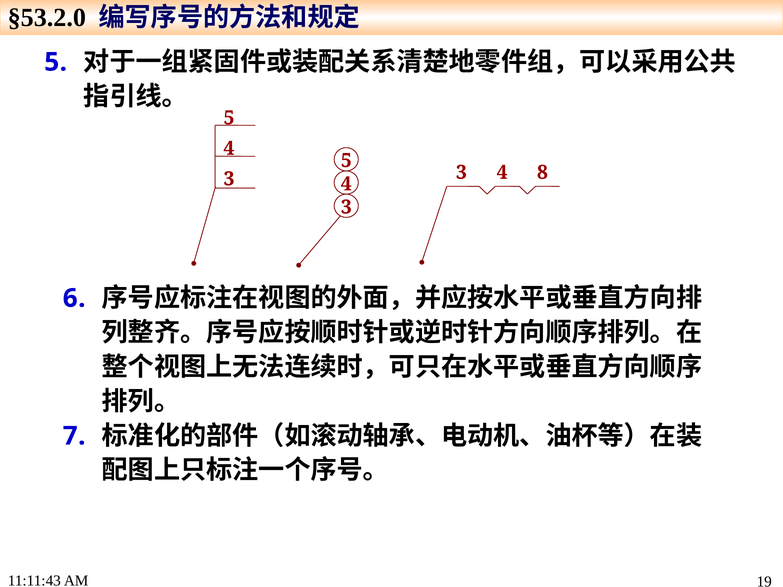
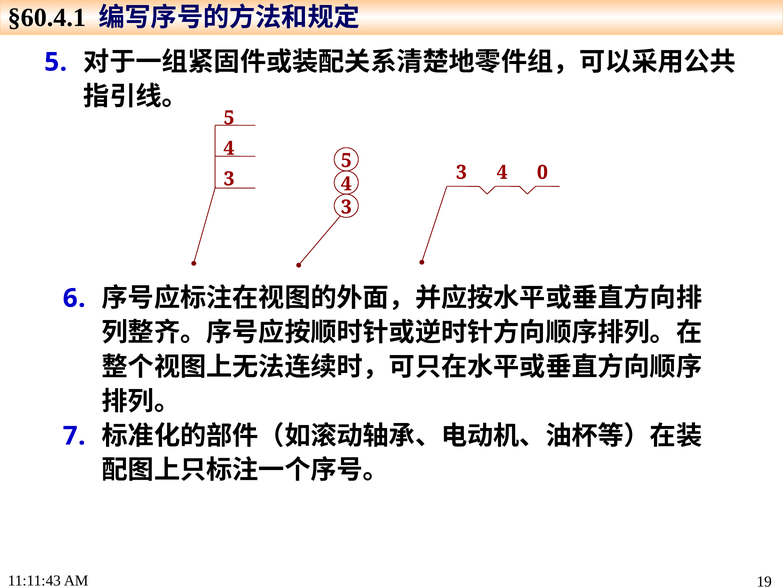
§53.2.0: §53.2.0 -> §60.4.1 (47, 18)
8: 8 -> 0 (542, 172)
